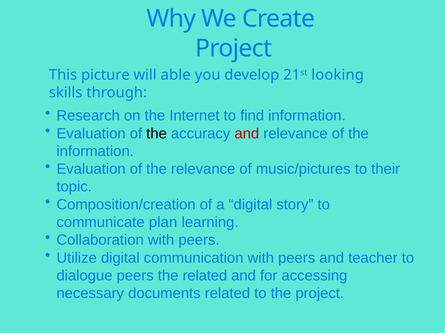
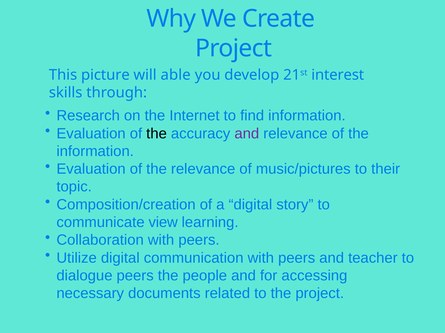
looking: looking -> interest (338, 75)
and colour: red -> purple (247, 134)
plan: plan -> view (163, 223)
the related: related -> people (205, 276)
